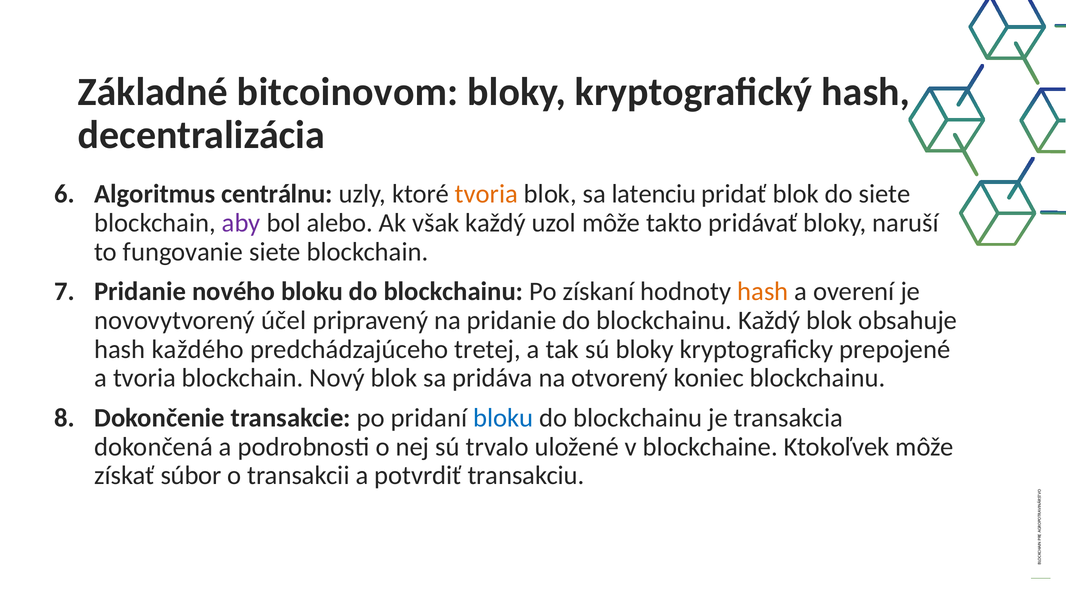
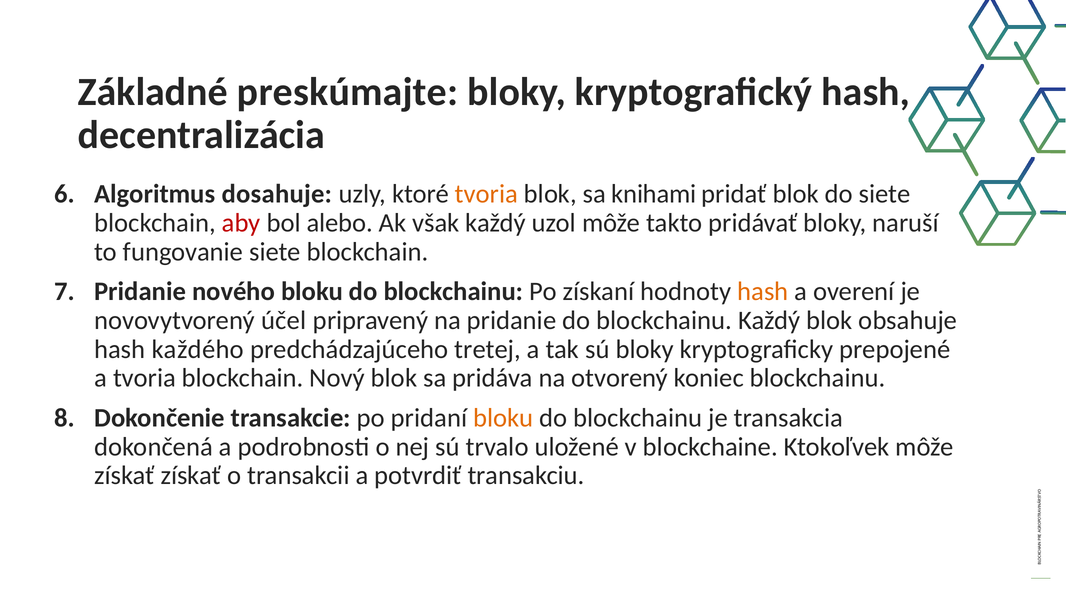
bitcoinovom: bitcoinovom -> preskúmajte (348, 92)
centrálnu: centrálnu -> dosahuje (277, 194)
latenciu: latenciu -> knihami (654, 194)
aby colour: purple -> red (241, 223)
bloku colour: blue -> orange (503, 418)
získať súbor: súbor -> získať (191, 475)
